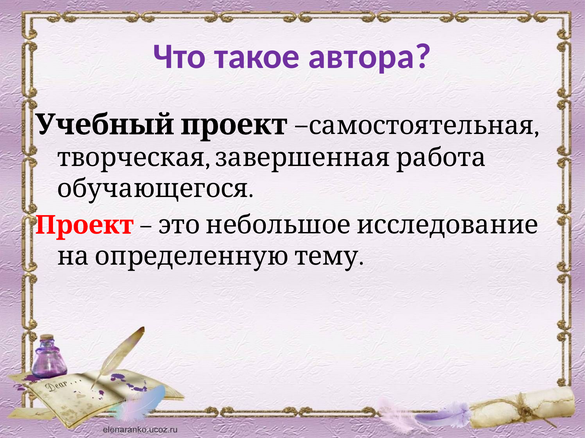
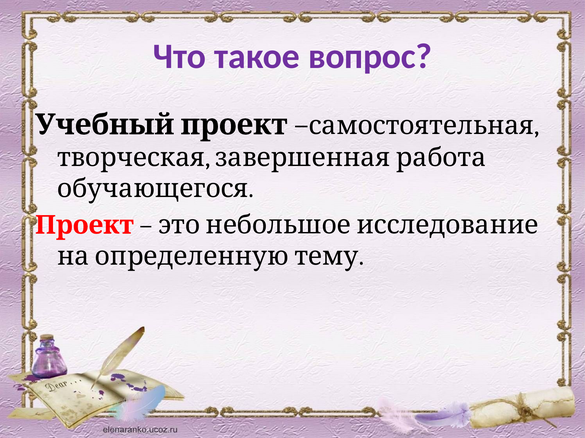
автора: автора -> вопрос (370, 57)
